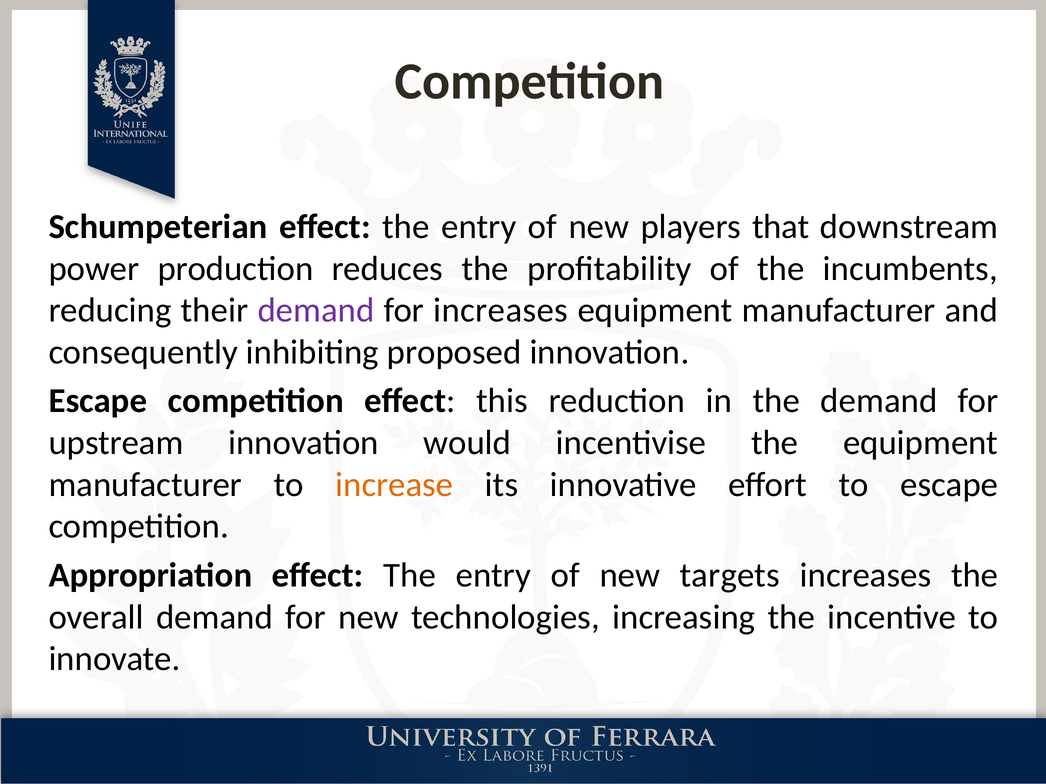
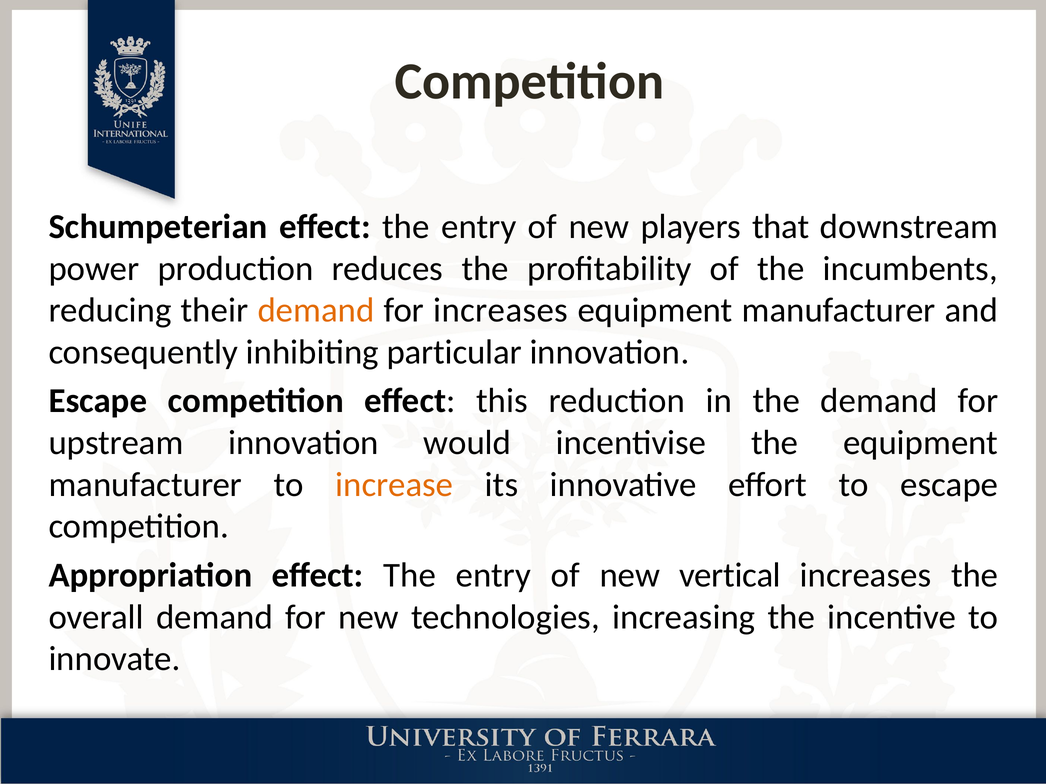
demand colour: purple -> orange (316, 311)
proposed: proposed -> particular (454, 352)
targets: targets -> vertical (730, 576)
